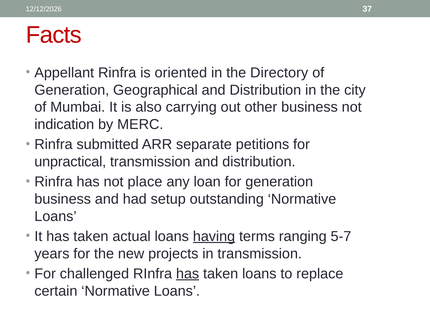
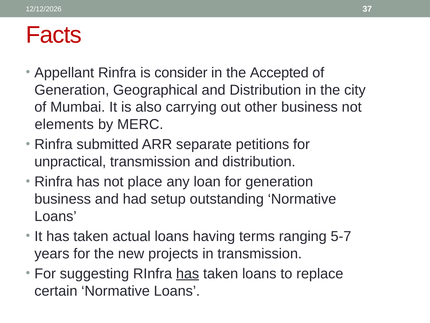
oriented: oriented -> consider (181, 73)
Directory: Directory -> Accepted (279, 73)
indication: indication -> elements (64, 124)
having underline: present -> none (214, 236)
challenged: challenged -> suggesting (94, 273)
